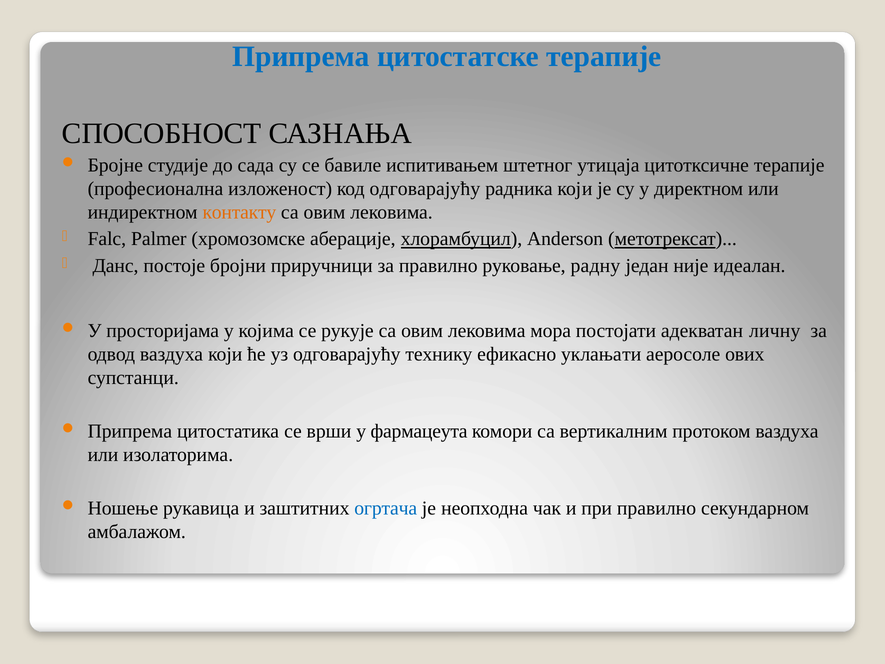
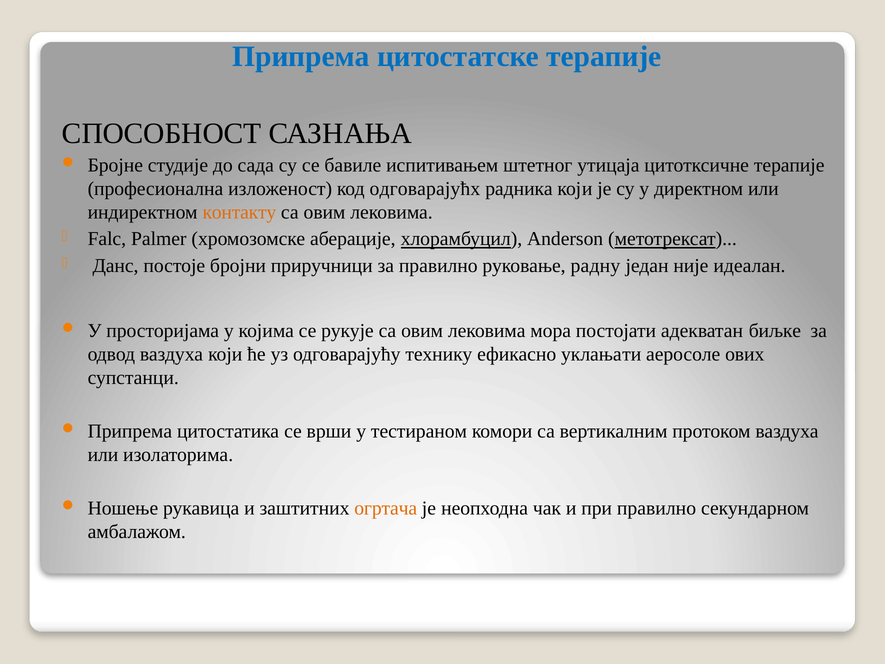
код одговарајућу: одговарајућу -> одговарајућх (425, 189)
личну: личну -> биљке (775, 331)
фармацеута: фармацеута -> тестираном (419, 431)
огртача colour: blue -> orange (386, 508)
